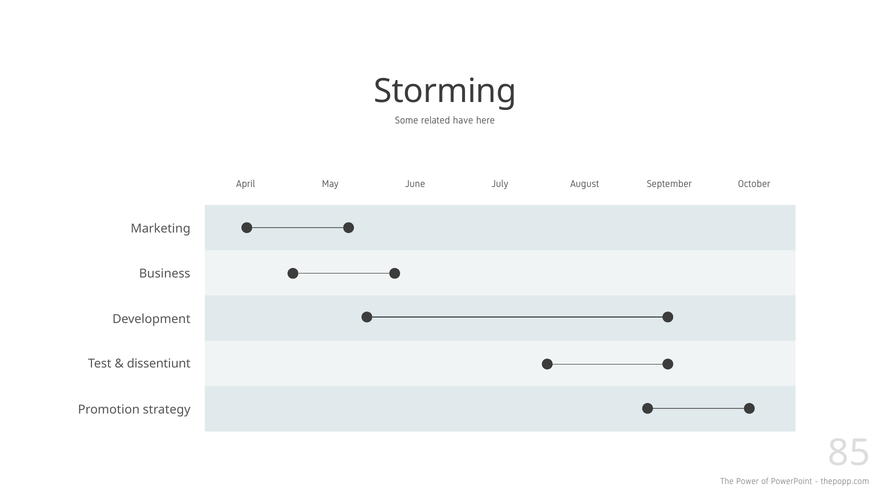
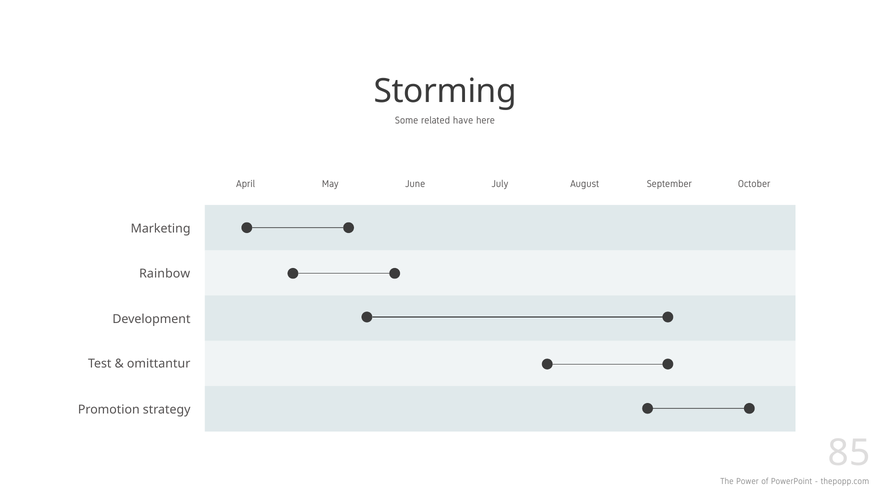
Business: Business -> Rainbow (165, 274)
dissentiunt: dissentiunt -> omittantur (159, 364)
